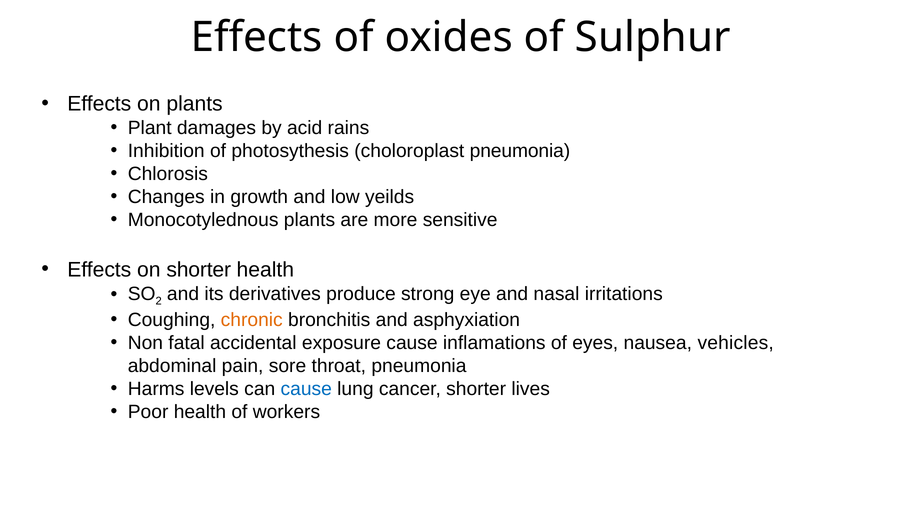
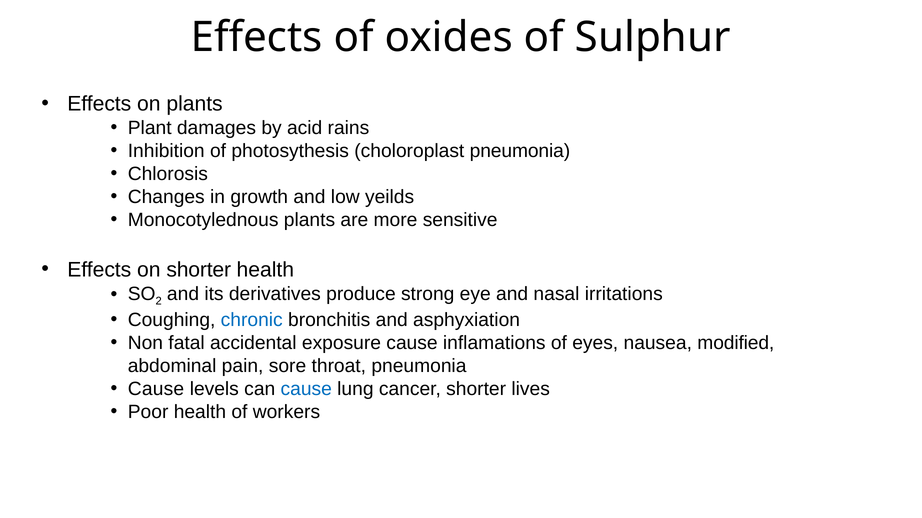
chronic colour: orange -> blue (252, 320)
vehicles: vehicles -> modified (736, 343)
Harms: Harms -> Cause (156, 389)
